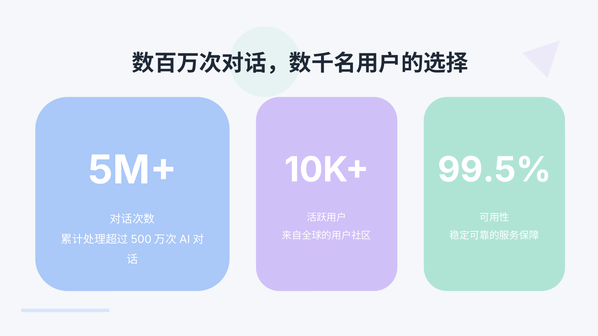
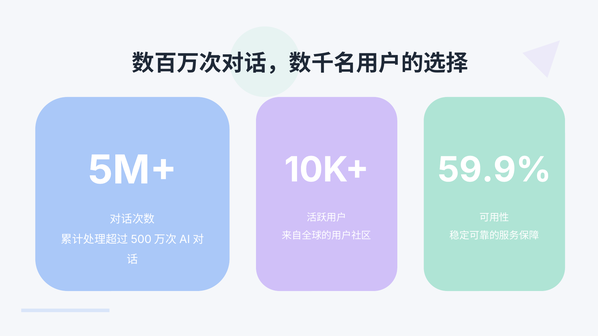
99.5%: 99.5% -> 59.9% (494, 170)
